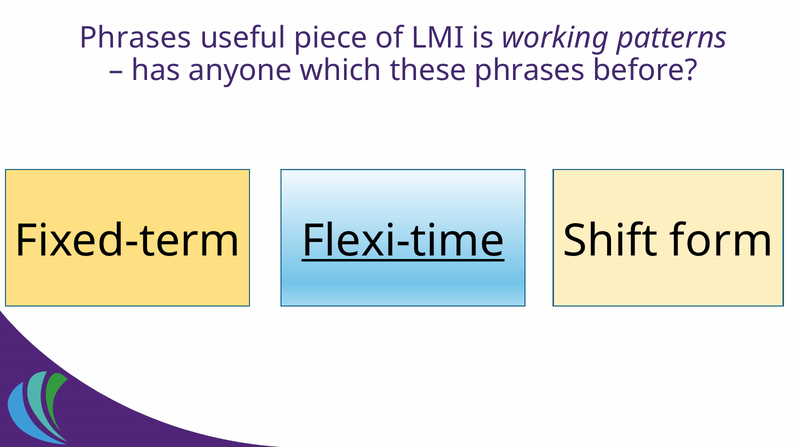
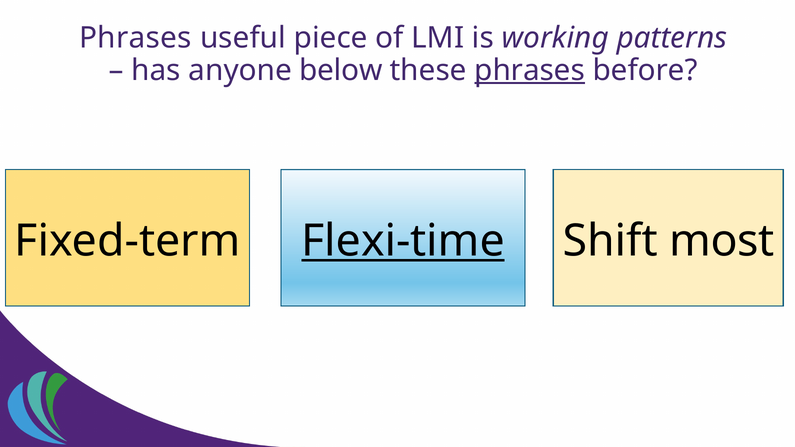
which: which -> below (341, 70)
phrases underline: none -> present (530, 70)
form: form -> most (722, 241)
